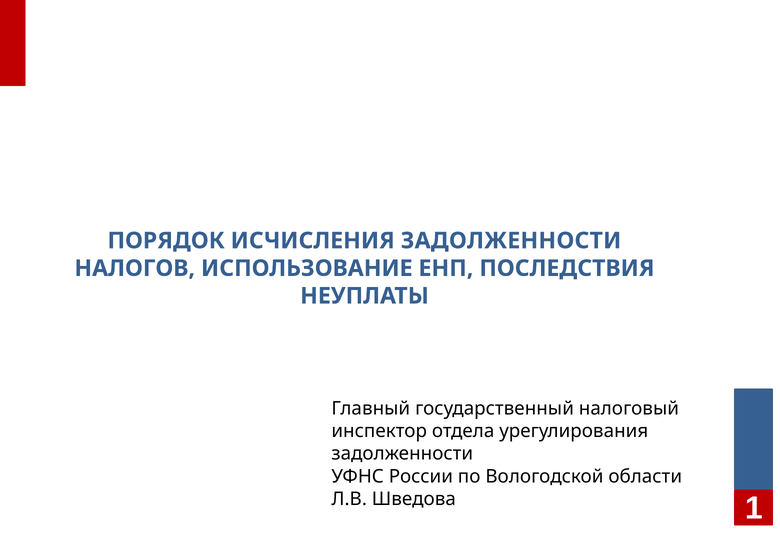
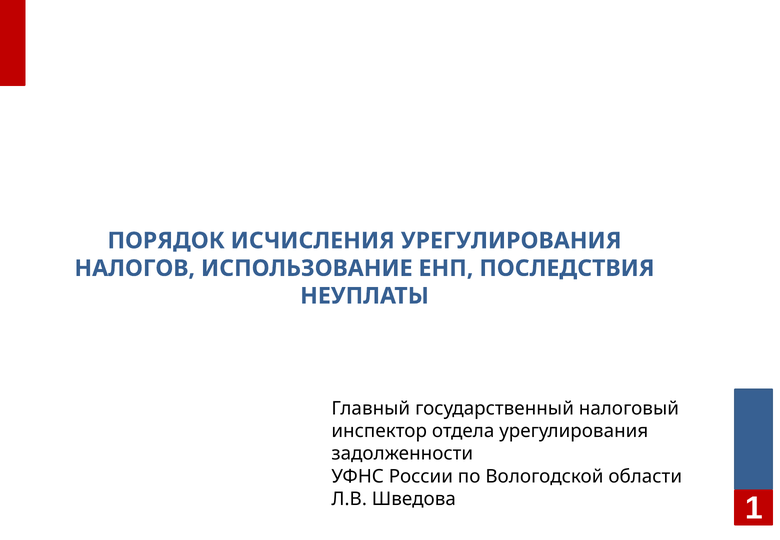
ИСЧИСЛЕНИЯ ЗАДОЛЖЕННОСТИ: ЗАДОЛЖЕННОСТИ -> УРЕГУЛИРОВАНИЯ (511, 241)
